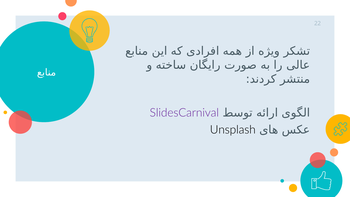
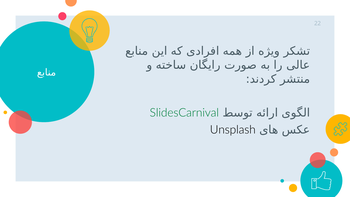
SlidesCarnival colour: purple -> green (184, 113)
